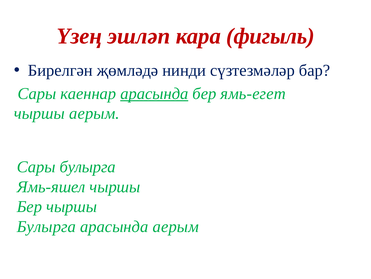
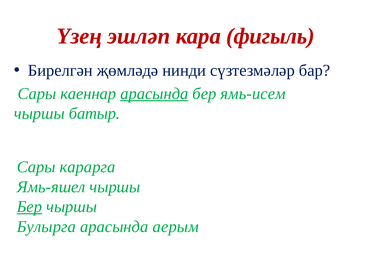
ямь-егет: ямь-егет -> ямь-исем (253, 93)
чыршы аерым: аерым -> батыр (95, 113)
Сары булырга: булырга -> карарга (87, 167)
Бер underline: none -> present (29, 206)
